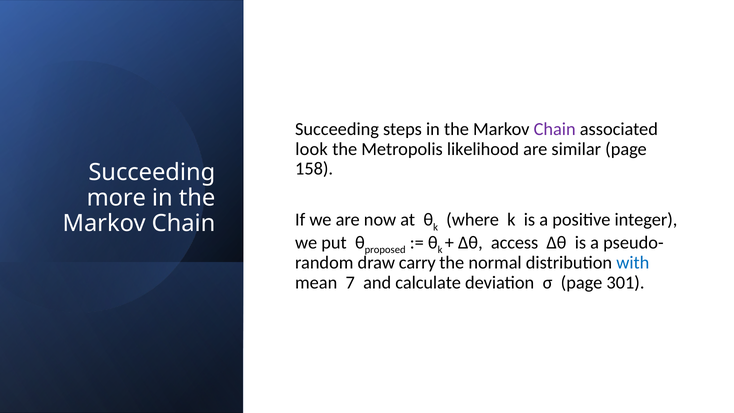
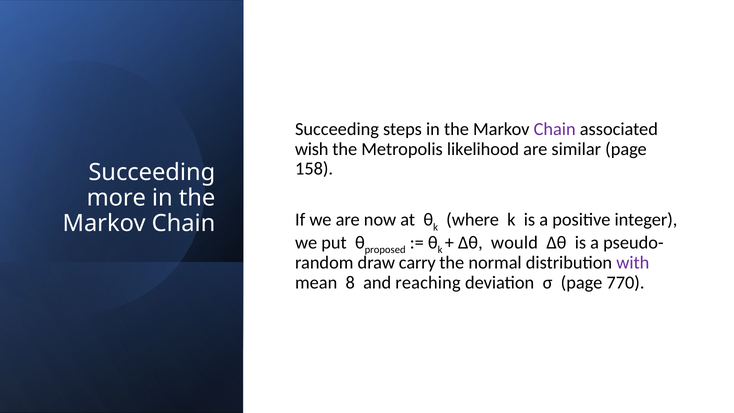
look: look -> wish (312, 149)
access: access -> would (514, 242)
with colour: blue -> purple (633, 263)
7: 7 -> 8 (350, 283)
calculate: calculate -> reaching (428, 283)
301: 301 -> 770 (625, 283)
